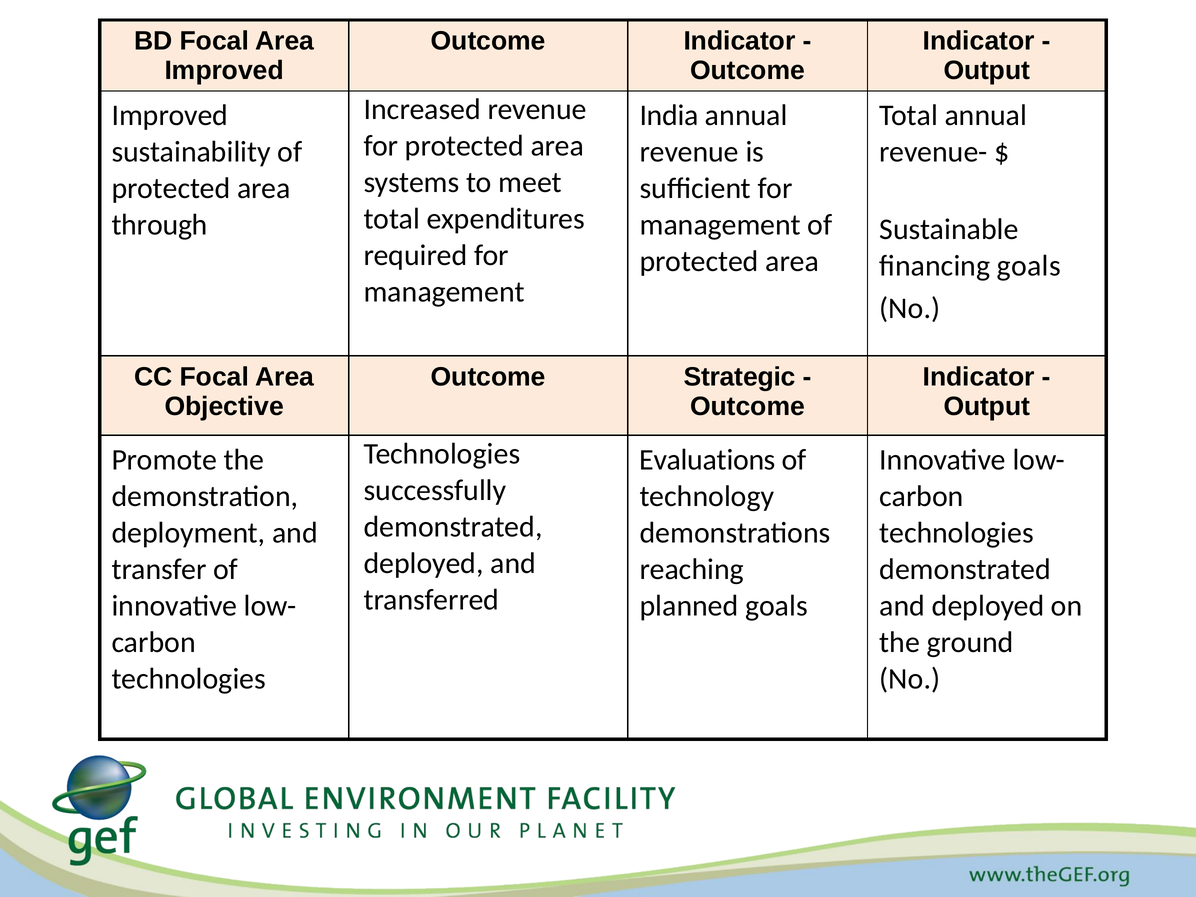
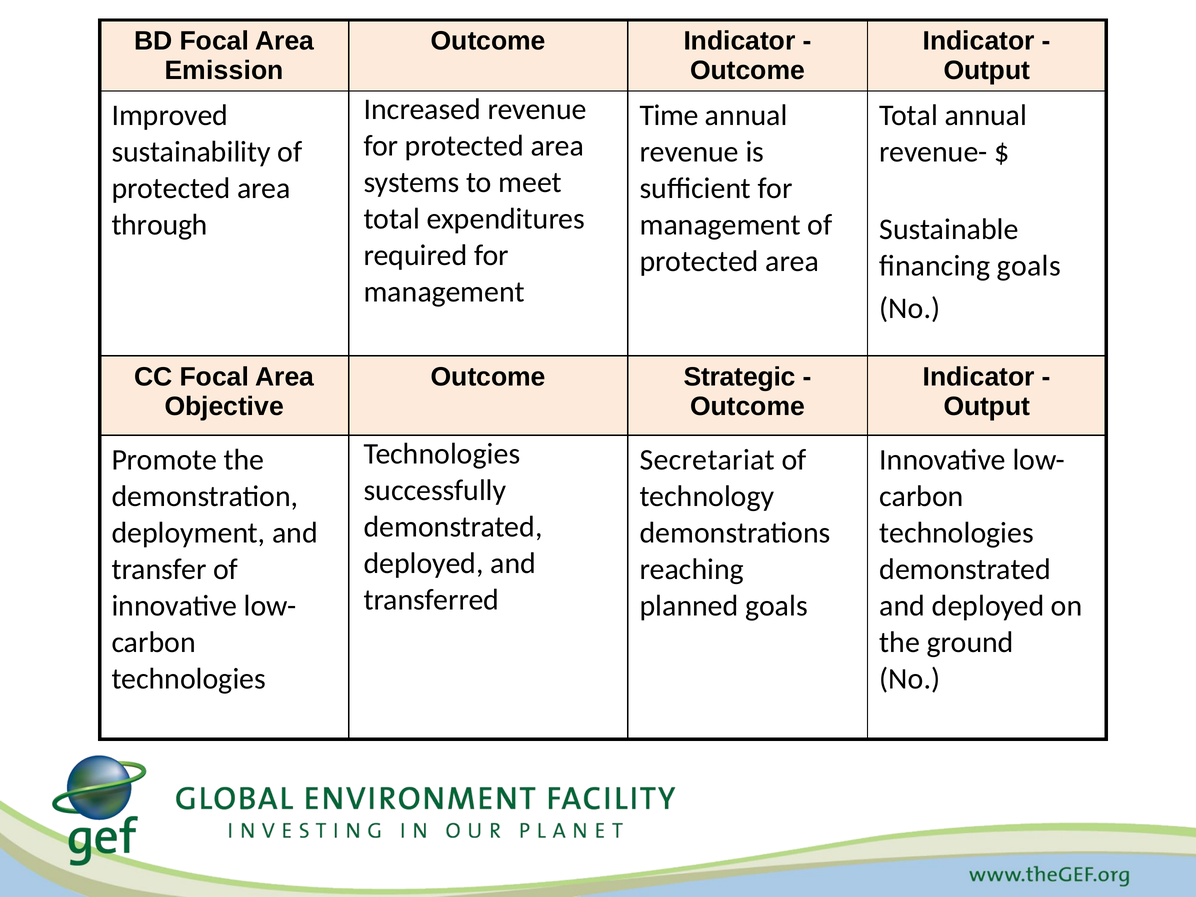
Improved: Improved -> Emission (224, 71)
India: India -> Time (669, 116)
Evaluations: Evaluations -> Secretariat (707, 460)
